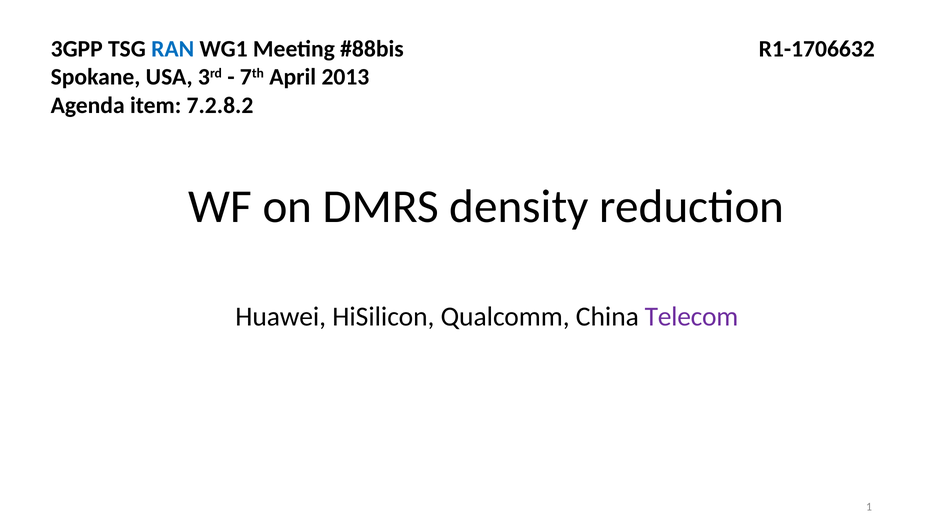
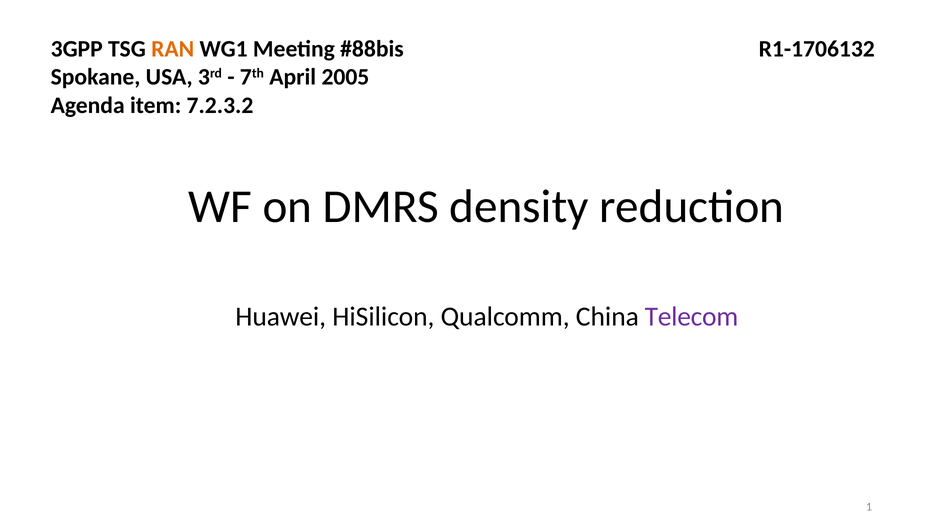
RAN colour: blue -> orange (173, 49)
R1-1706632: R1-1706632 -> R1-1706132 (817, 49)
2013: 2013 -> 2005 (345, 77)
7.2.8.2: 7.2.8.2 -> 7.2.3.2 (220, 105)
